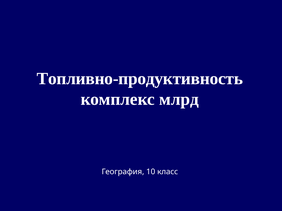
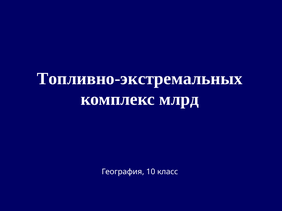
Топливно-продуктивность: Топливно-продуктивность -> Топливно-экстремальных (140, 79)
